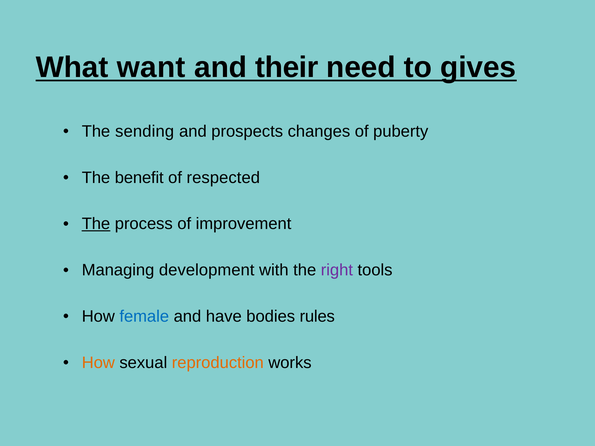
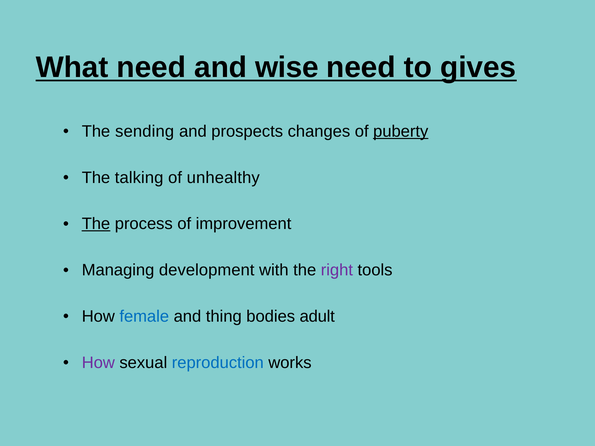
What want: want -> need (151, 68)
their: their -> wise (287, 68)
puberty underline: none -> present (401, 131)
benefit: benefit -> talking (139, 178)
respected: respected -> unhealthy (223, 178)
have: have -> thing (224, 317)
rules: rules -> adult (317, 317)
How colour: orange -> purple (98, 363)
reproduction colour: orange -> blue (218, 363)
